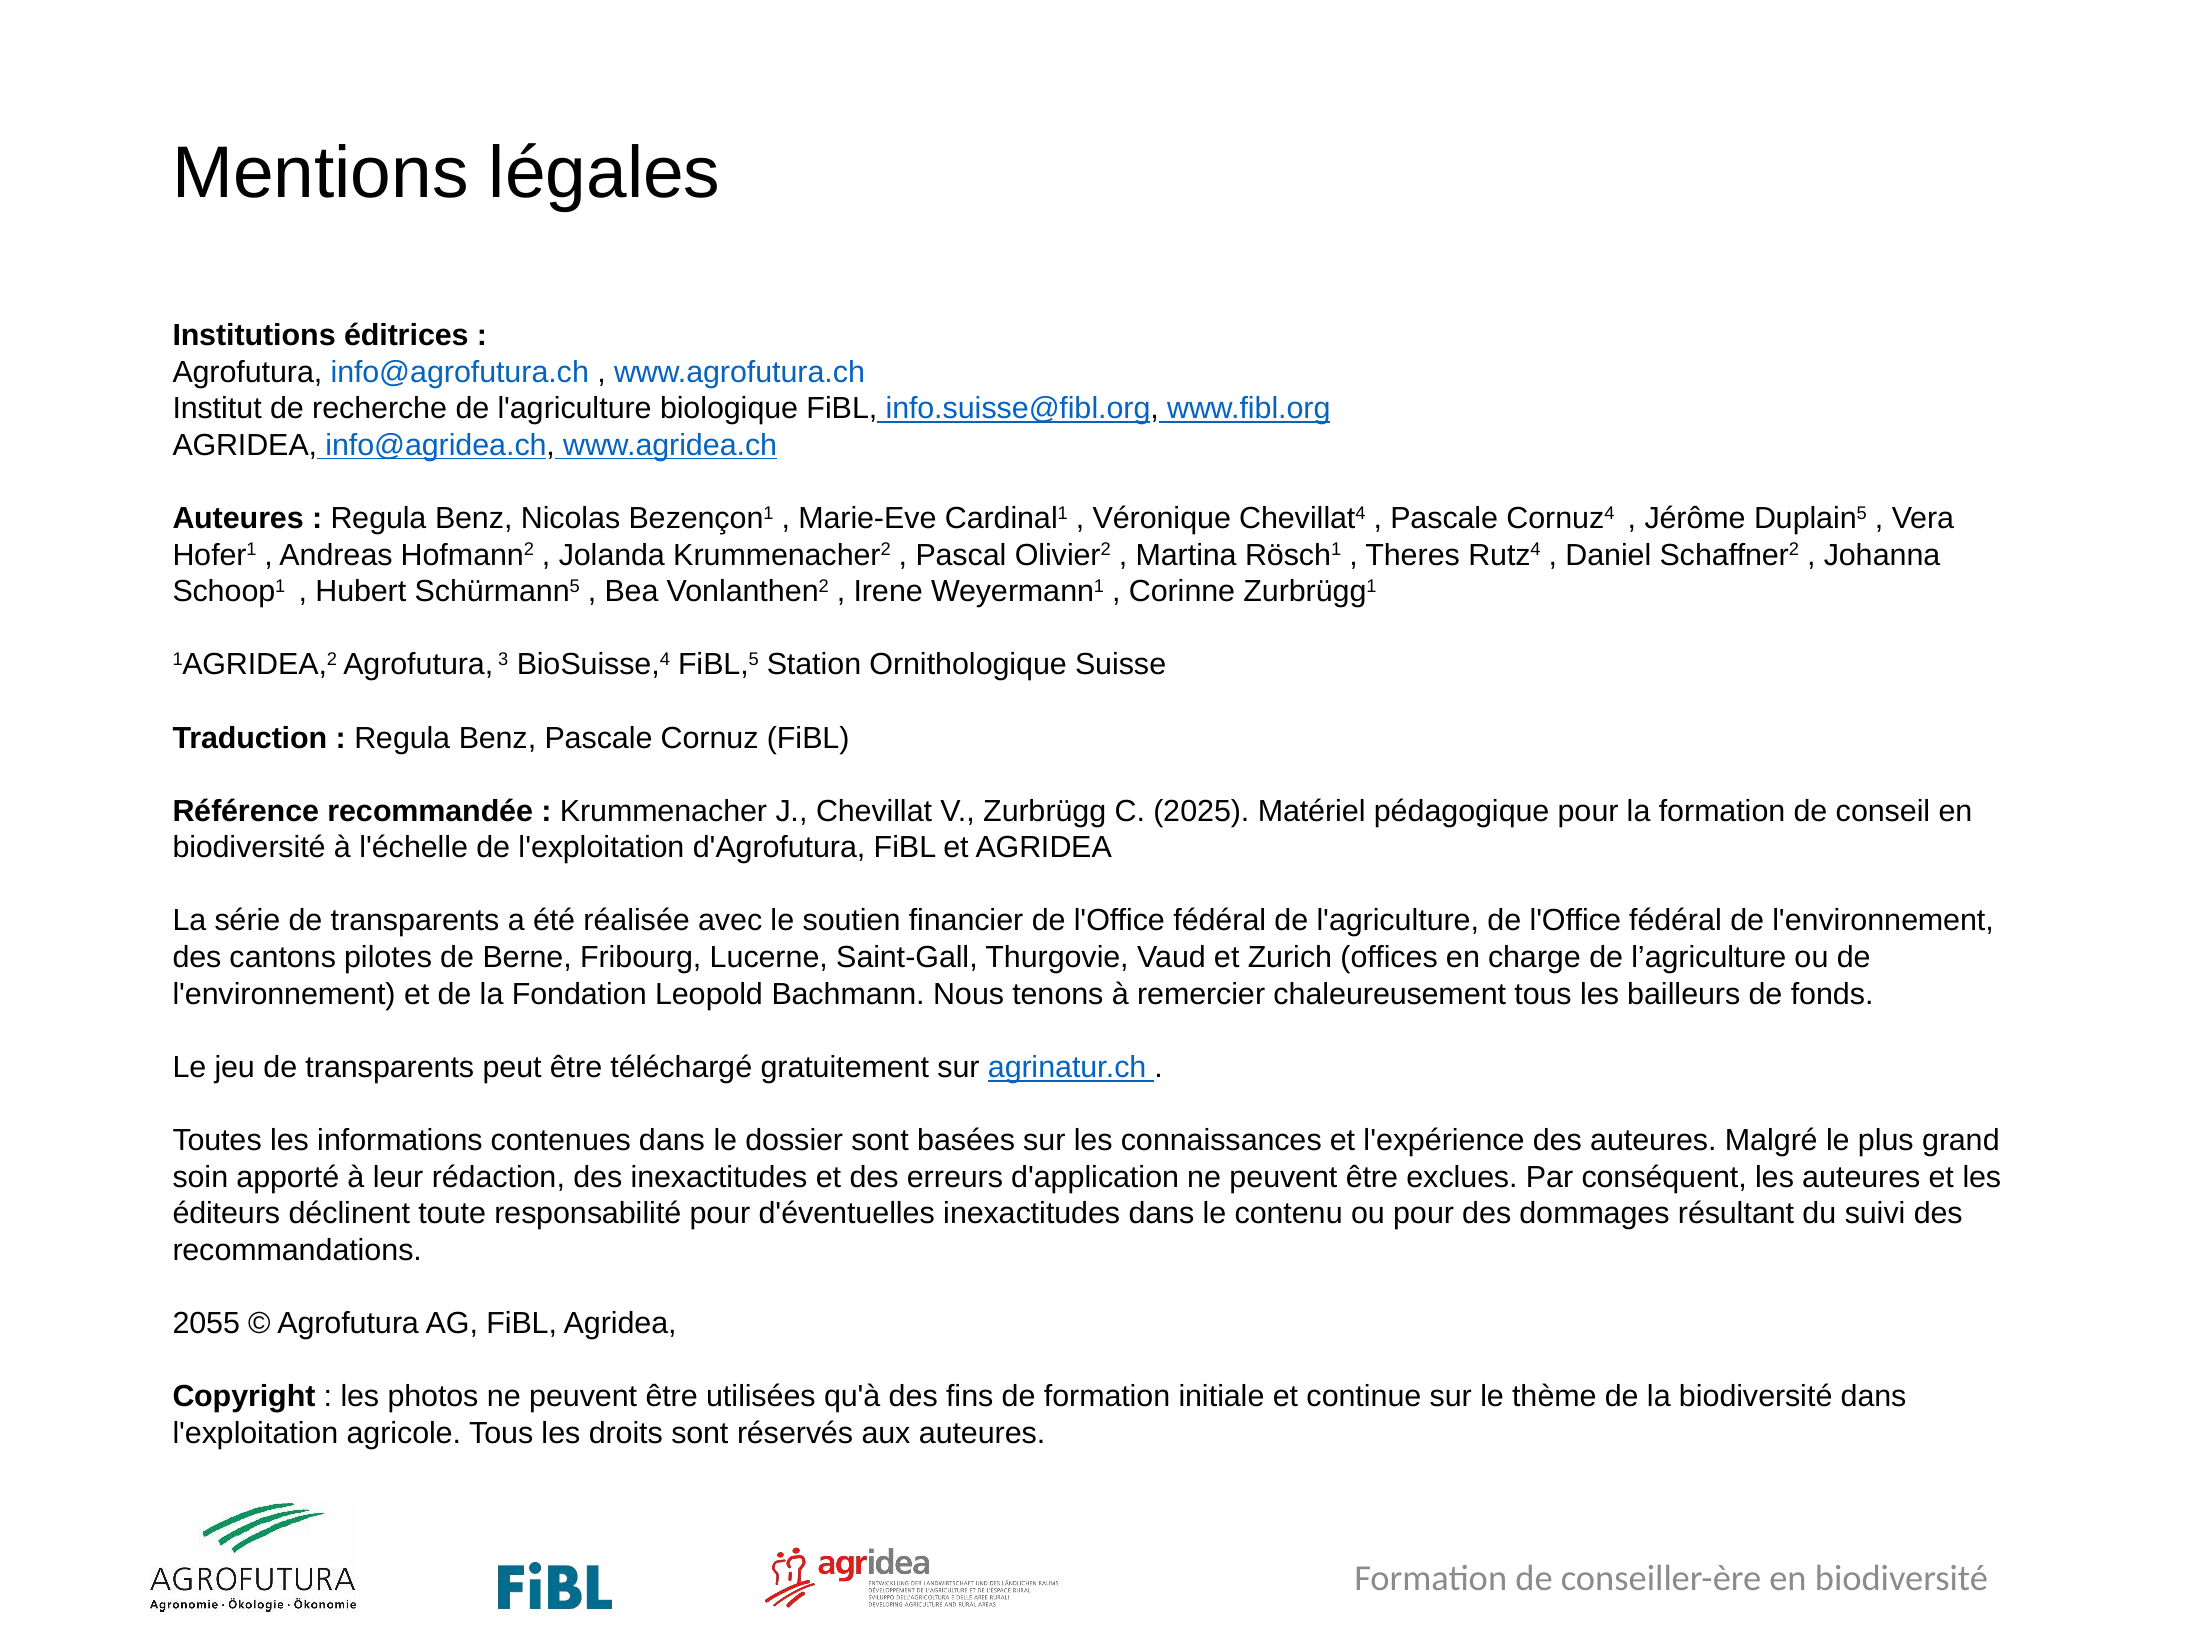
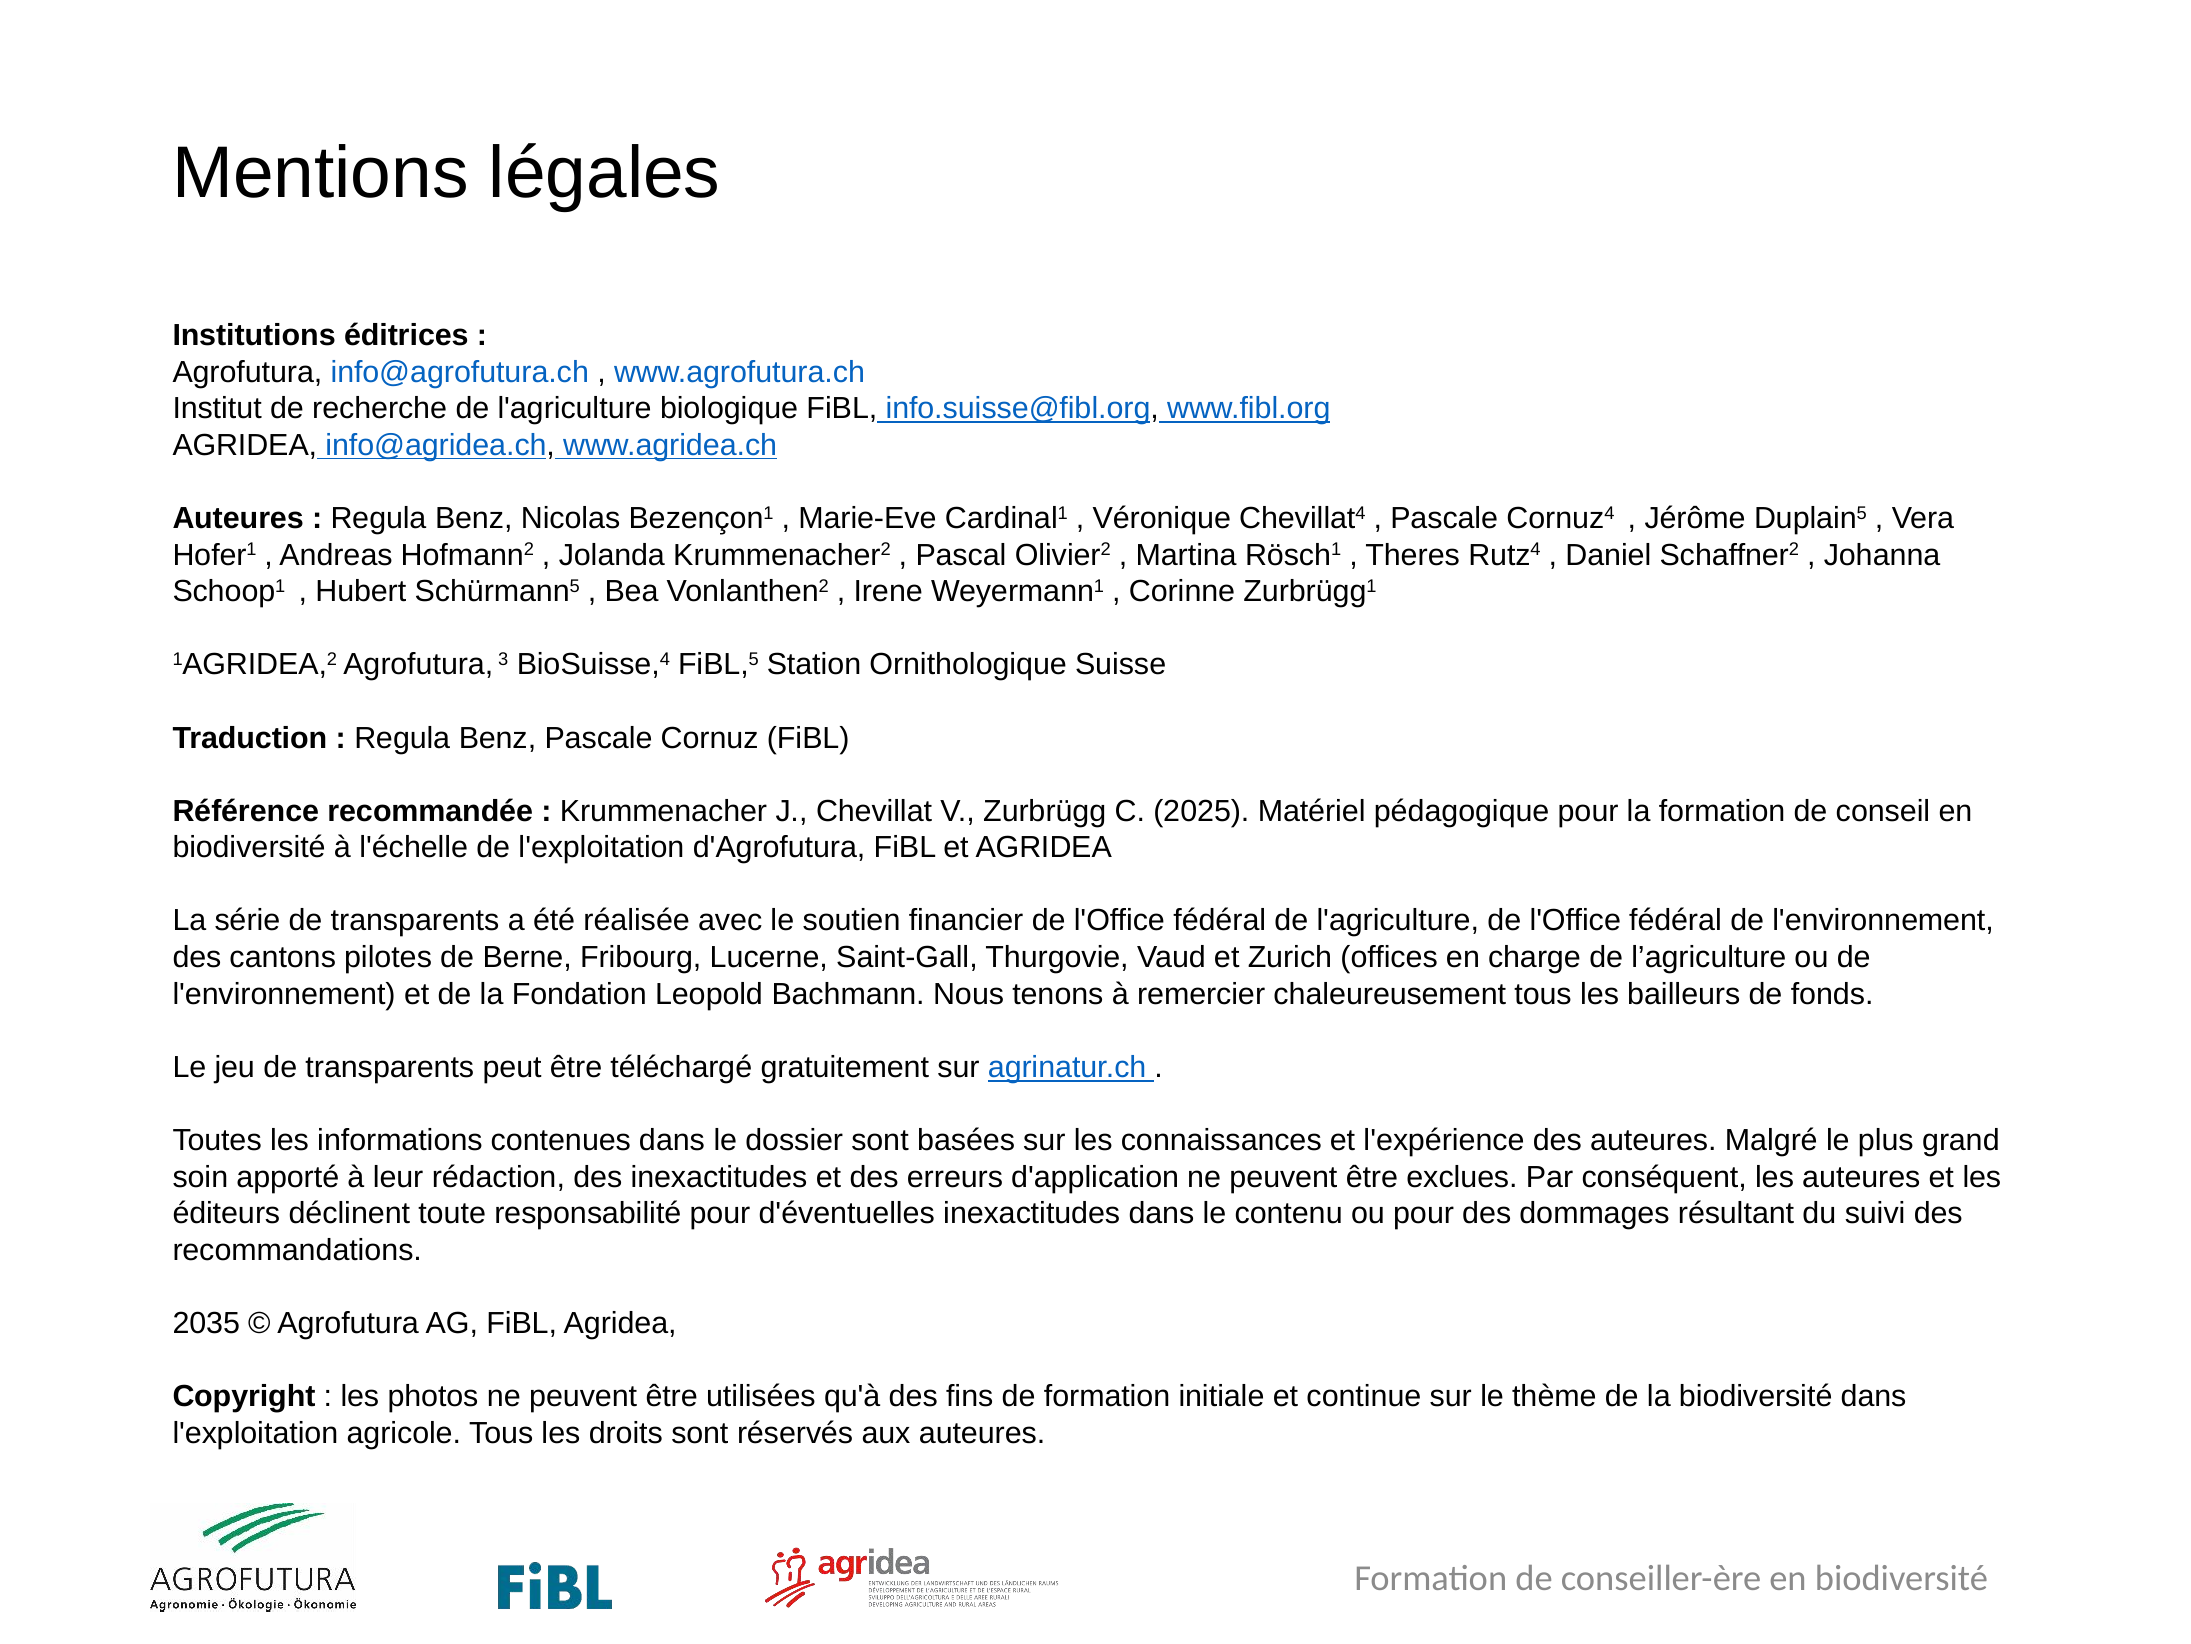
2055: 2055 -> 2035 (206, 1323)
